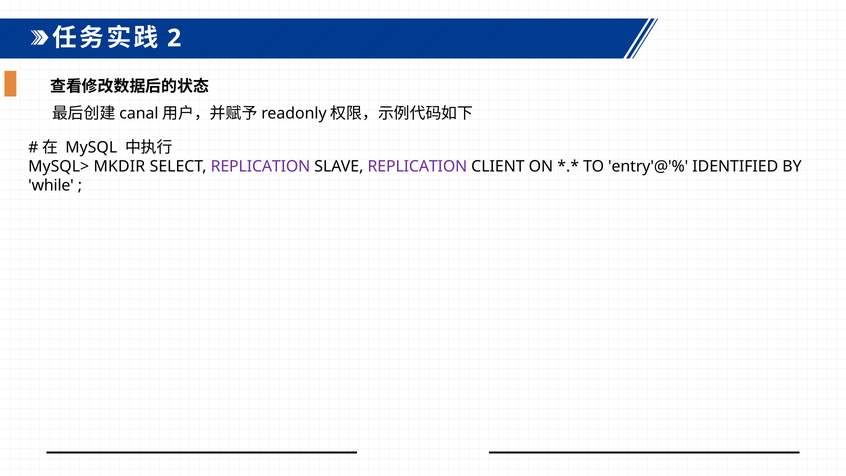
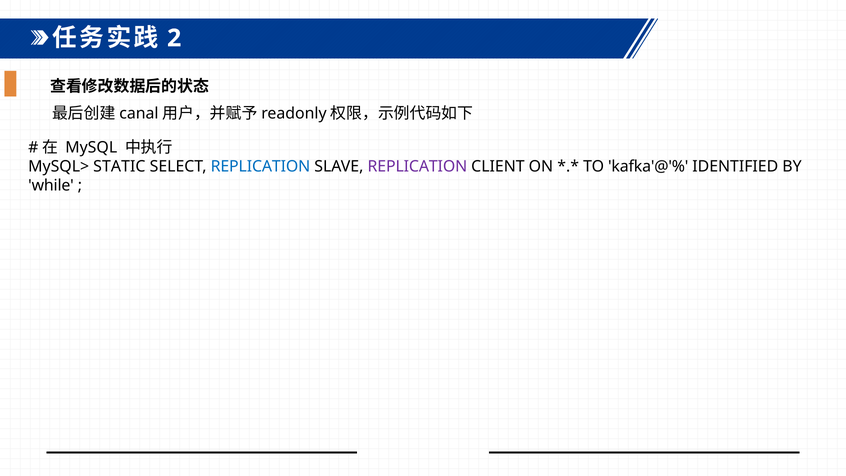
MKDIR: MKDIR -> STATIC (119, 166)
REPLICATION colour: purple -> blue (260, 166)
entry'@'%: entry'@'% -> kafka'@'% (648, 166)
